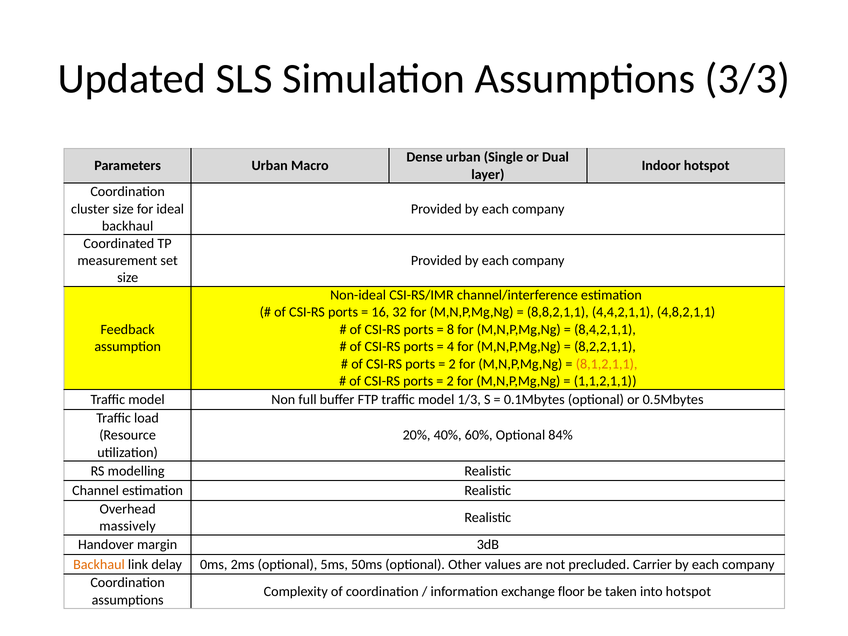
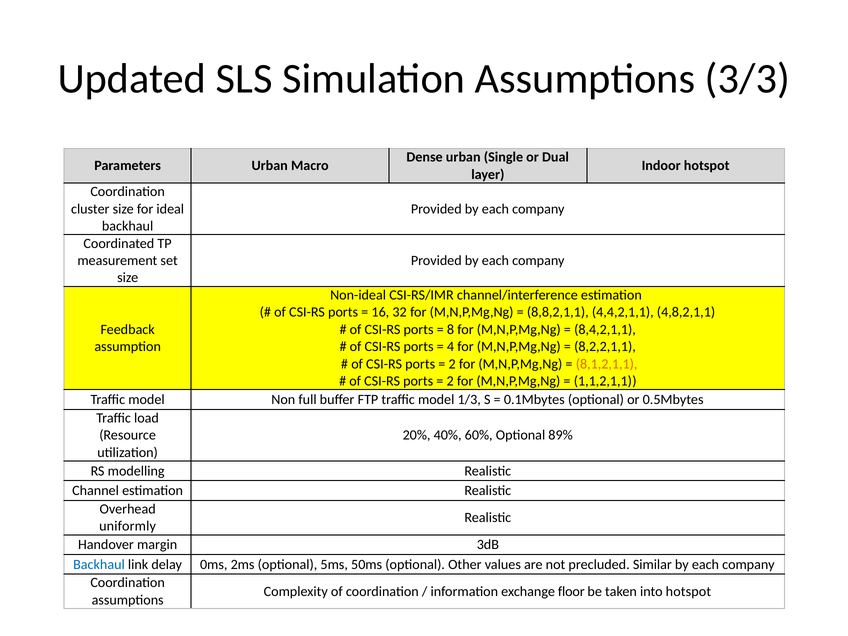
84%: 84% -> 89% (561, 435)
massively: massively -> uniformly (128, 526)
Backhaul colour: orange -> blue (99, 564)
Carrier: Carrier -> Similar (652, 564)
